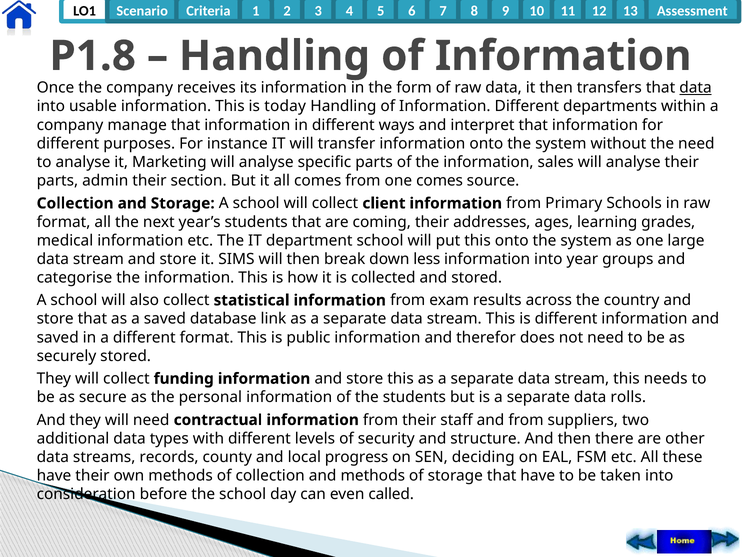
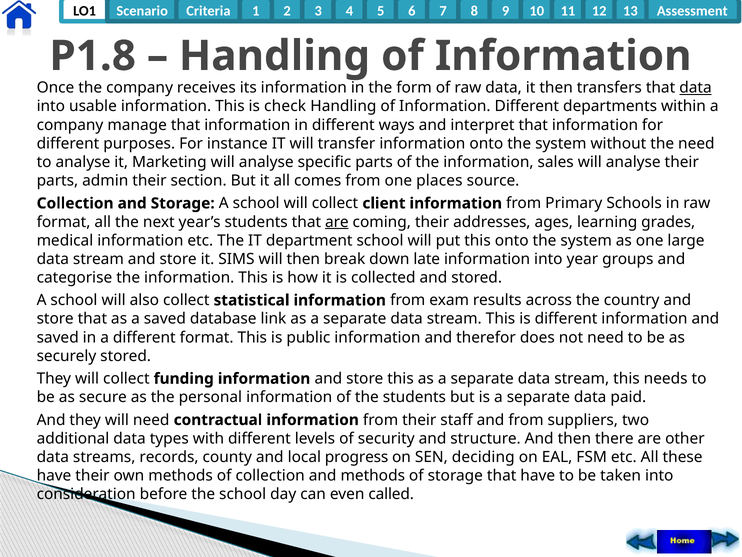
today: today -> check (285, 106)
one comes: comes -> places (439, 180)
are underline: none -> present (337, 222)
less: less -> late (427, 259)
rolls: rolls -> paid (628, 397)
